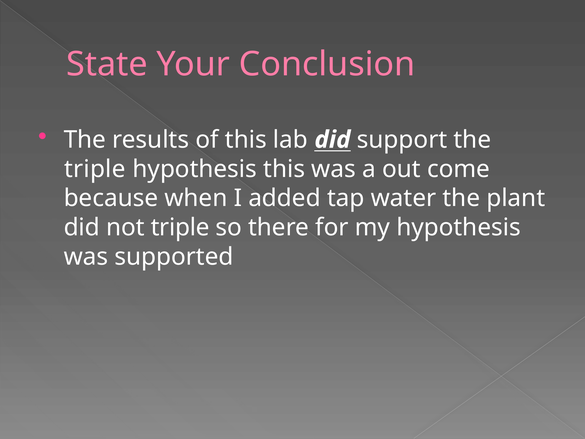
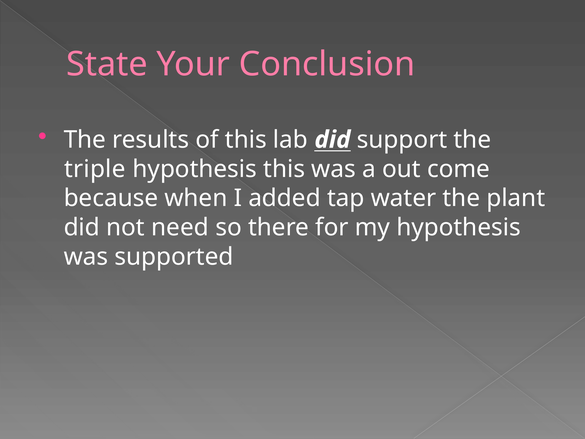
not triple: triple -> need (180, 227)
